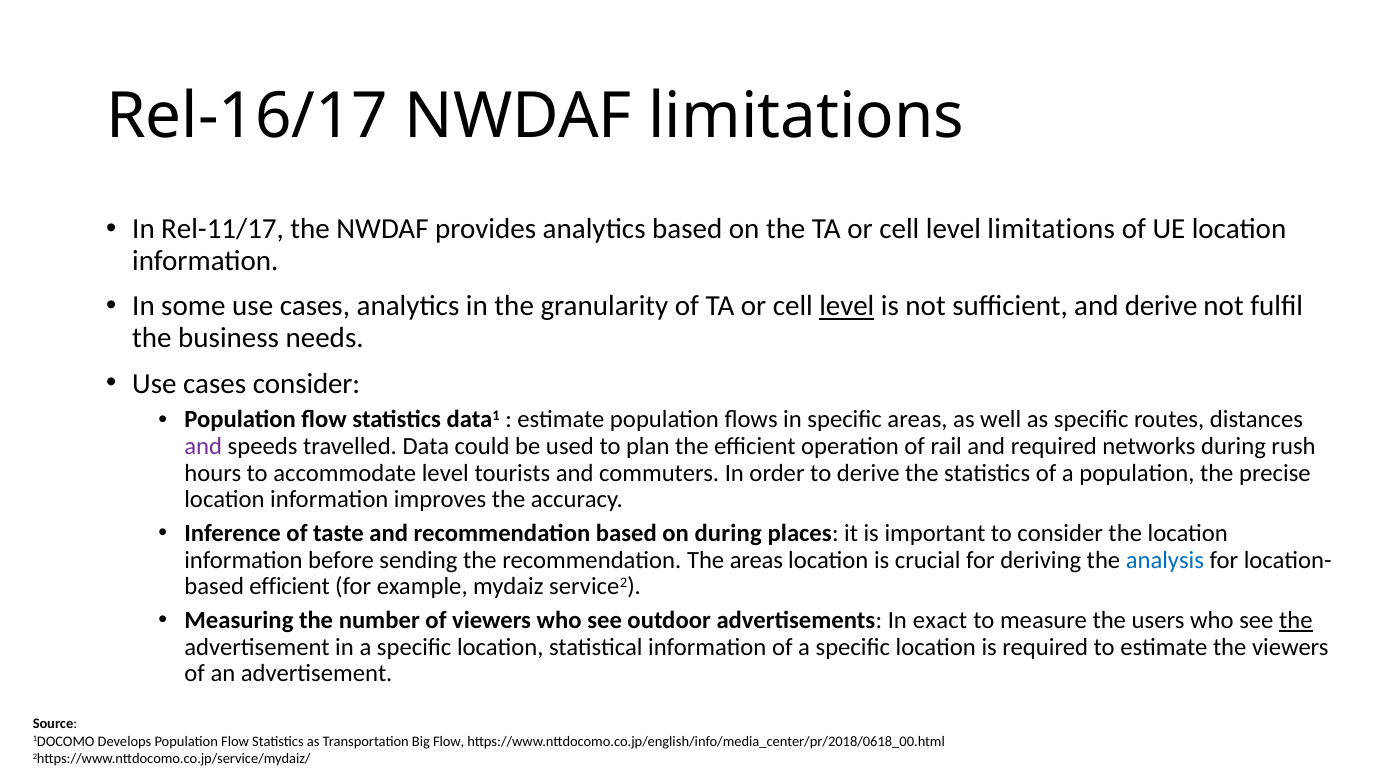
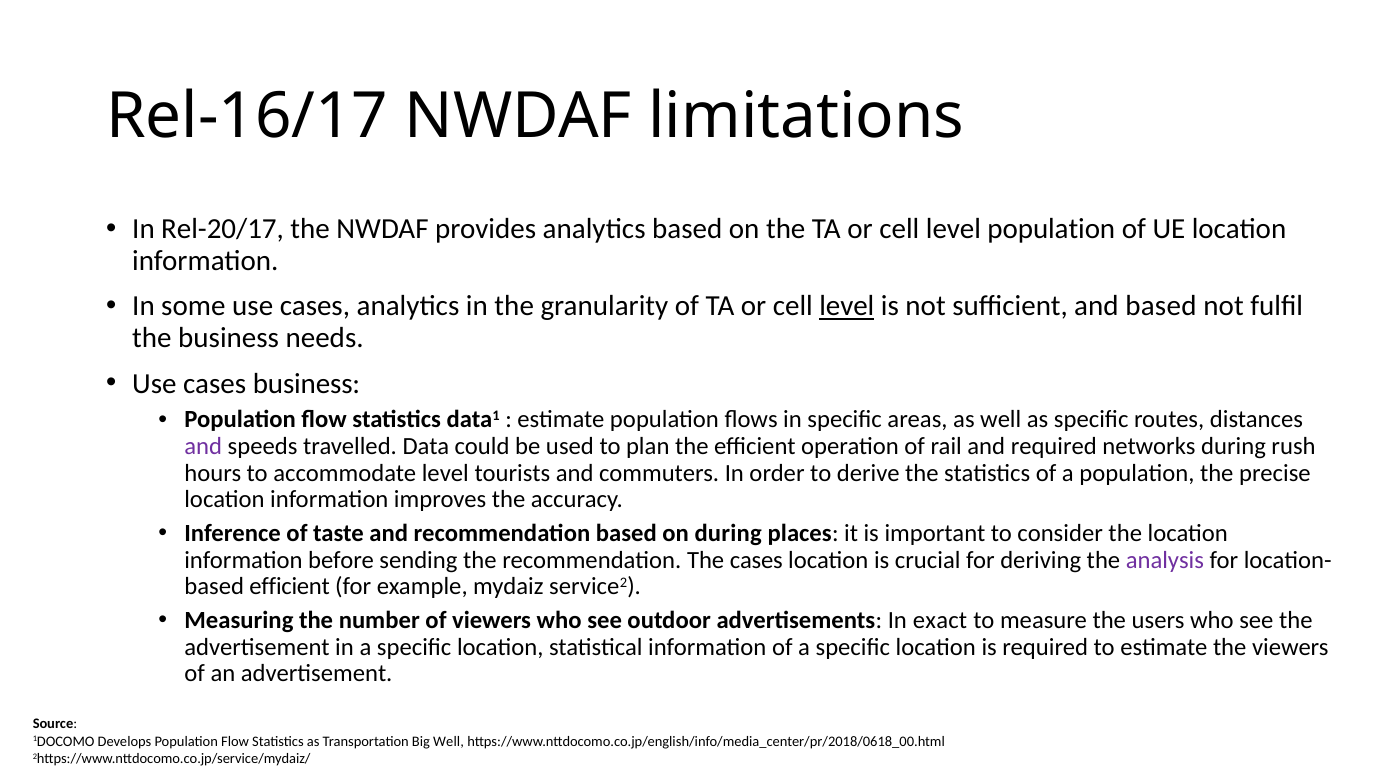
Rel-11/17: Rel-11/17 -> Rel-20/17 (223, 229)
level limitations: limitations -> population (1051, 229)
and derive: derive -> based (1161, 306)
cases consider: consider -> business (307, 383)
The areas: areas -> cases (756, 560)
analysis colour: blue -> purple (1165, 560)
the underline: present -> none (1296, 621)
Big Flow: Flow -> Well (449, 741)
